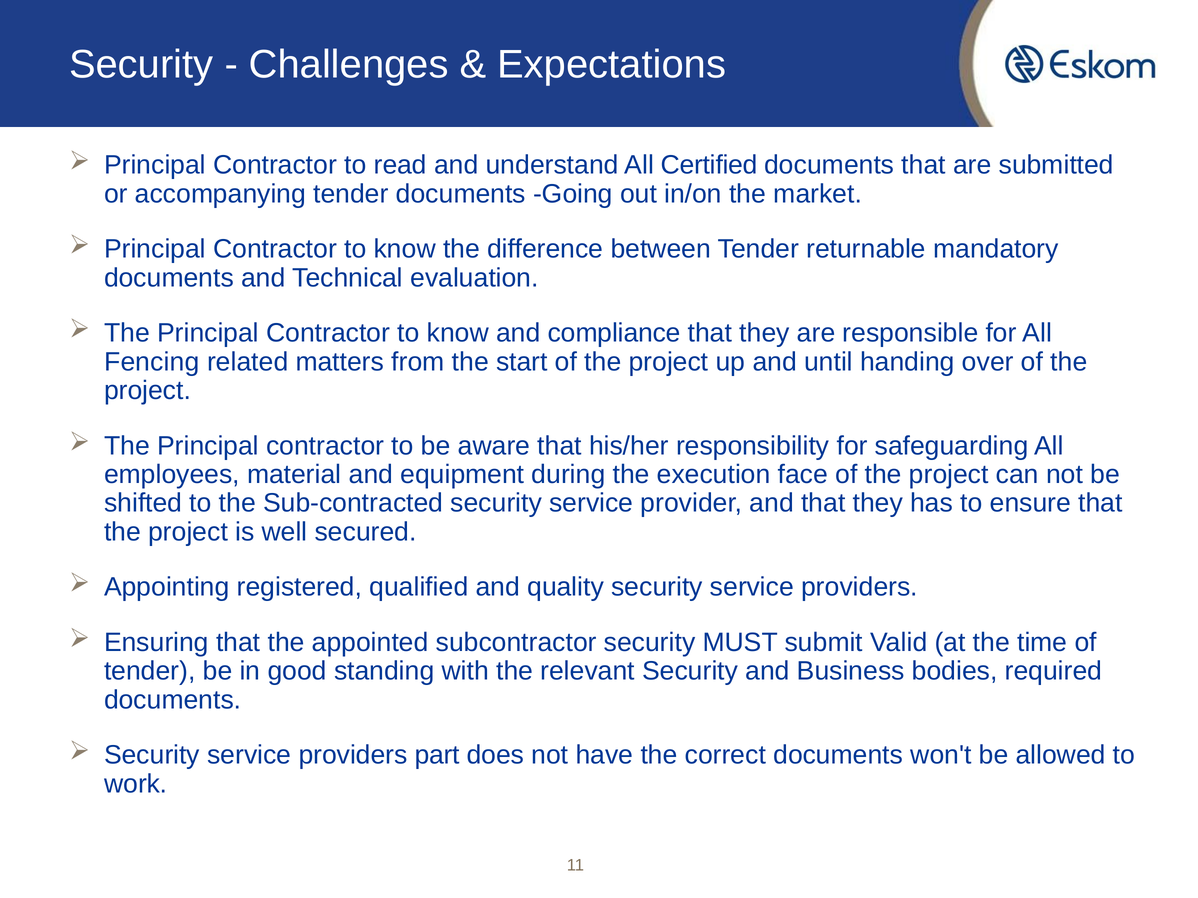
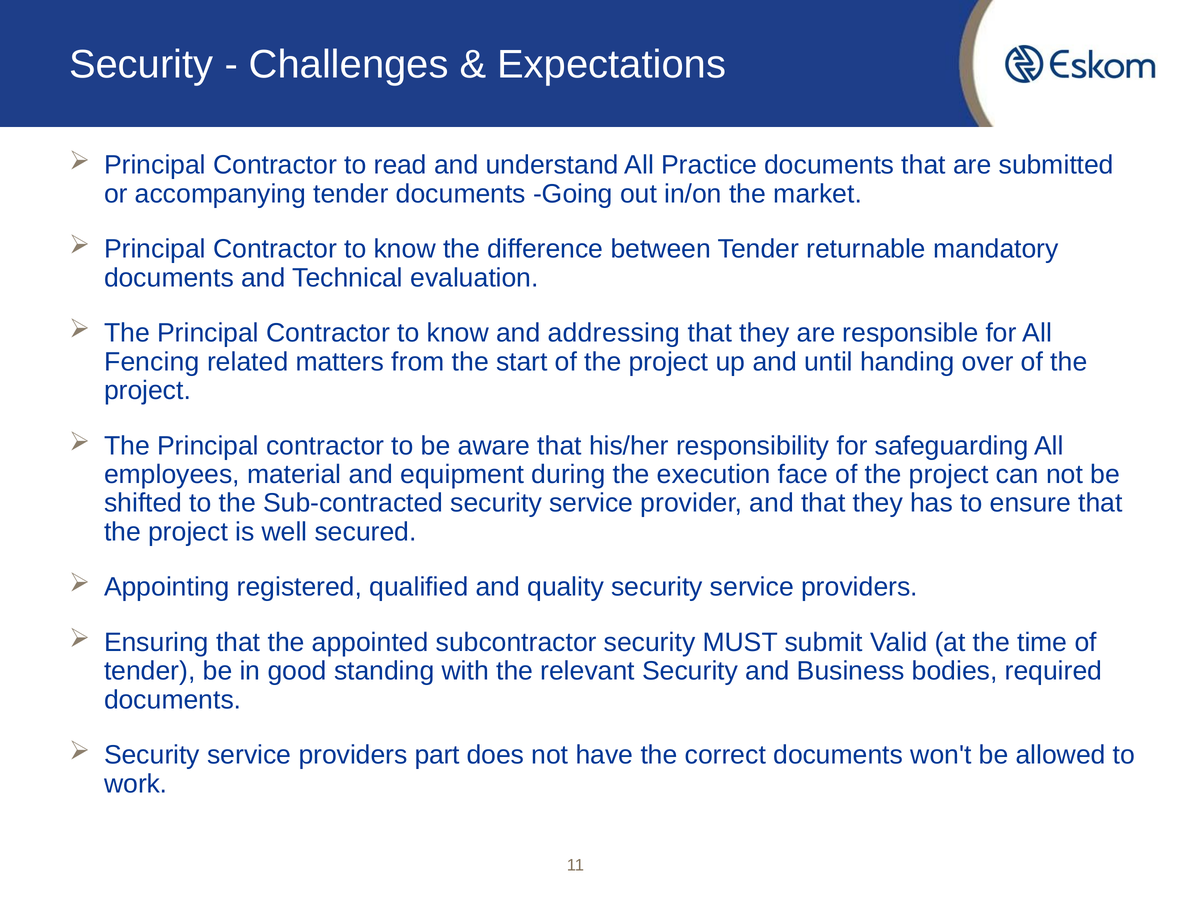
Certified: Certified -> Practice (709, 165)
compliance: compliance -> addressing (614, 333)
